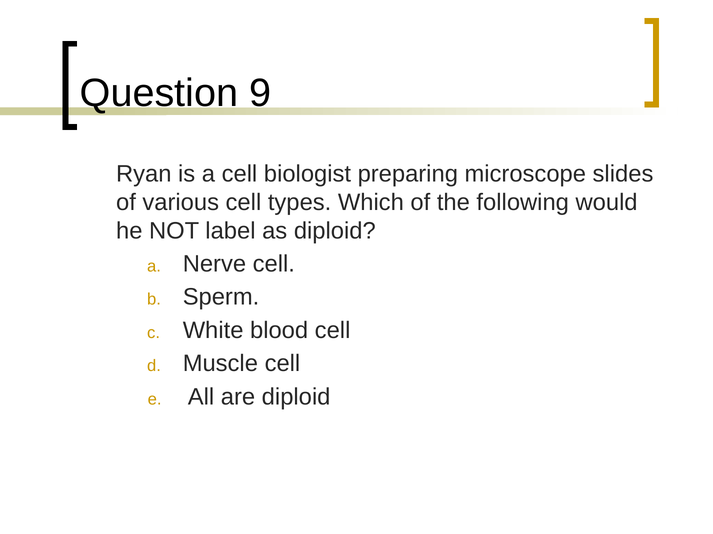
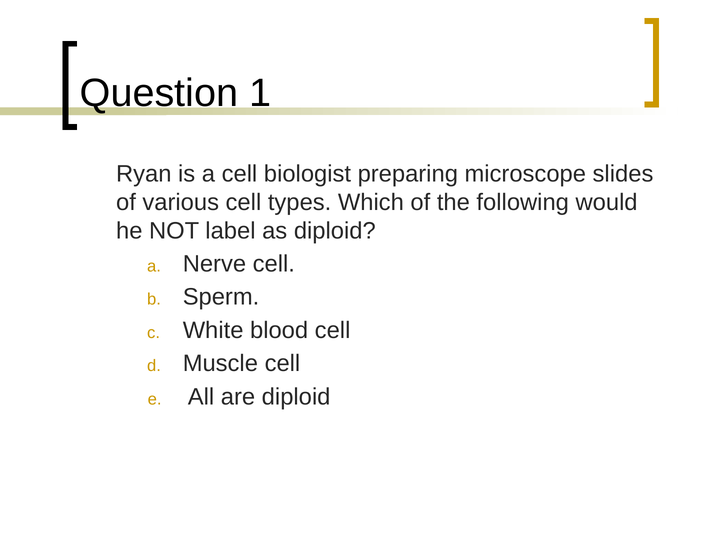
9: 9 -> 1 (260, 93)
